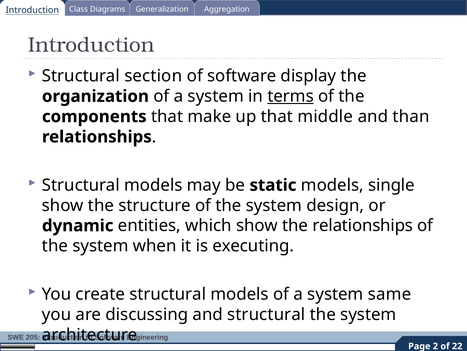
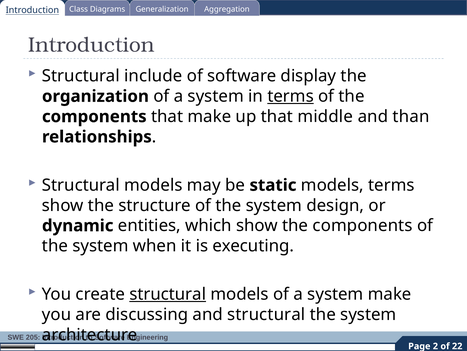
section: section -> include (153, 76)
models single: single -> terms (391, 185)
show the relationships: relationships -> components (363, 225)
structural underline: none -> present (168, 294)
system same: same -> make (390, 294)
